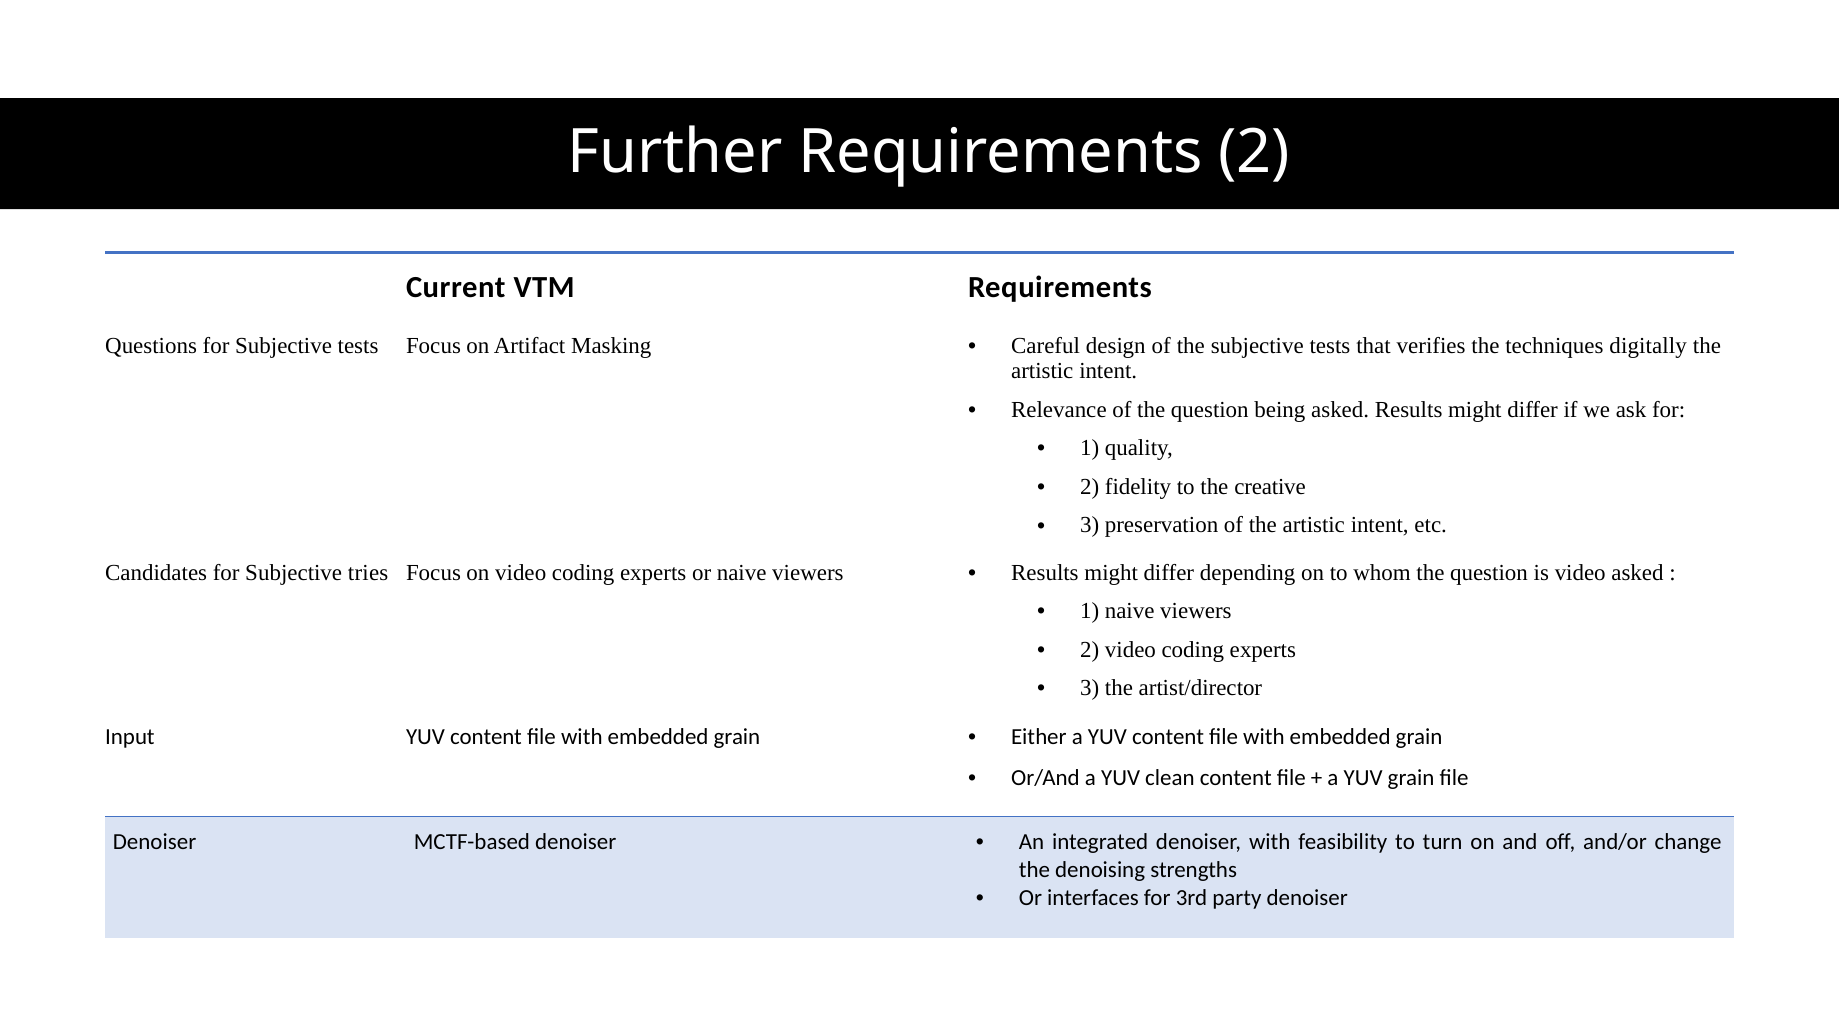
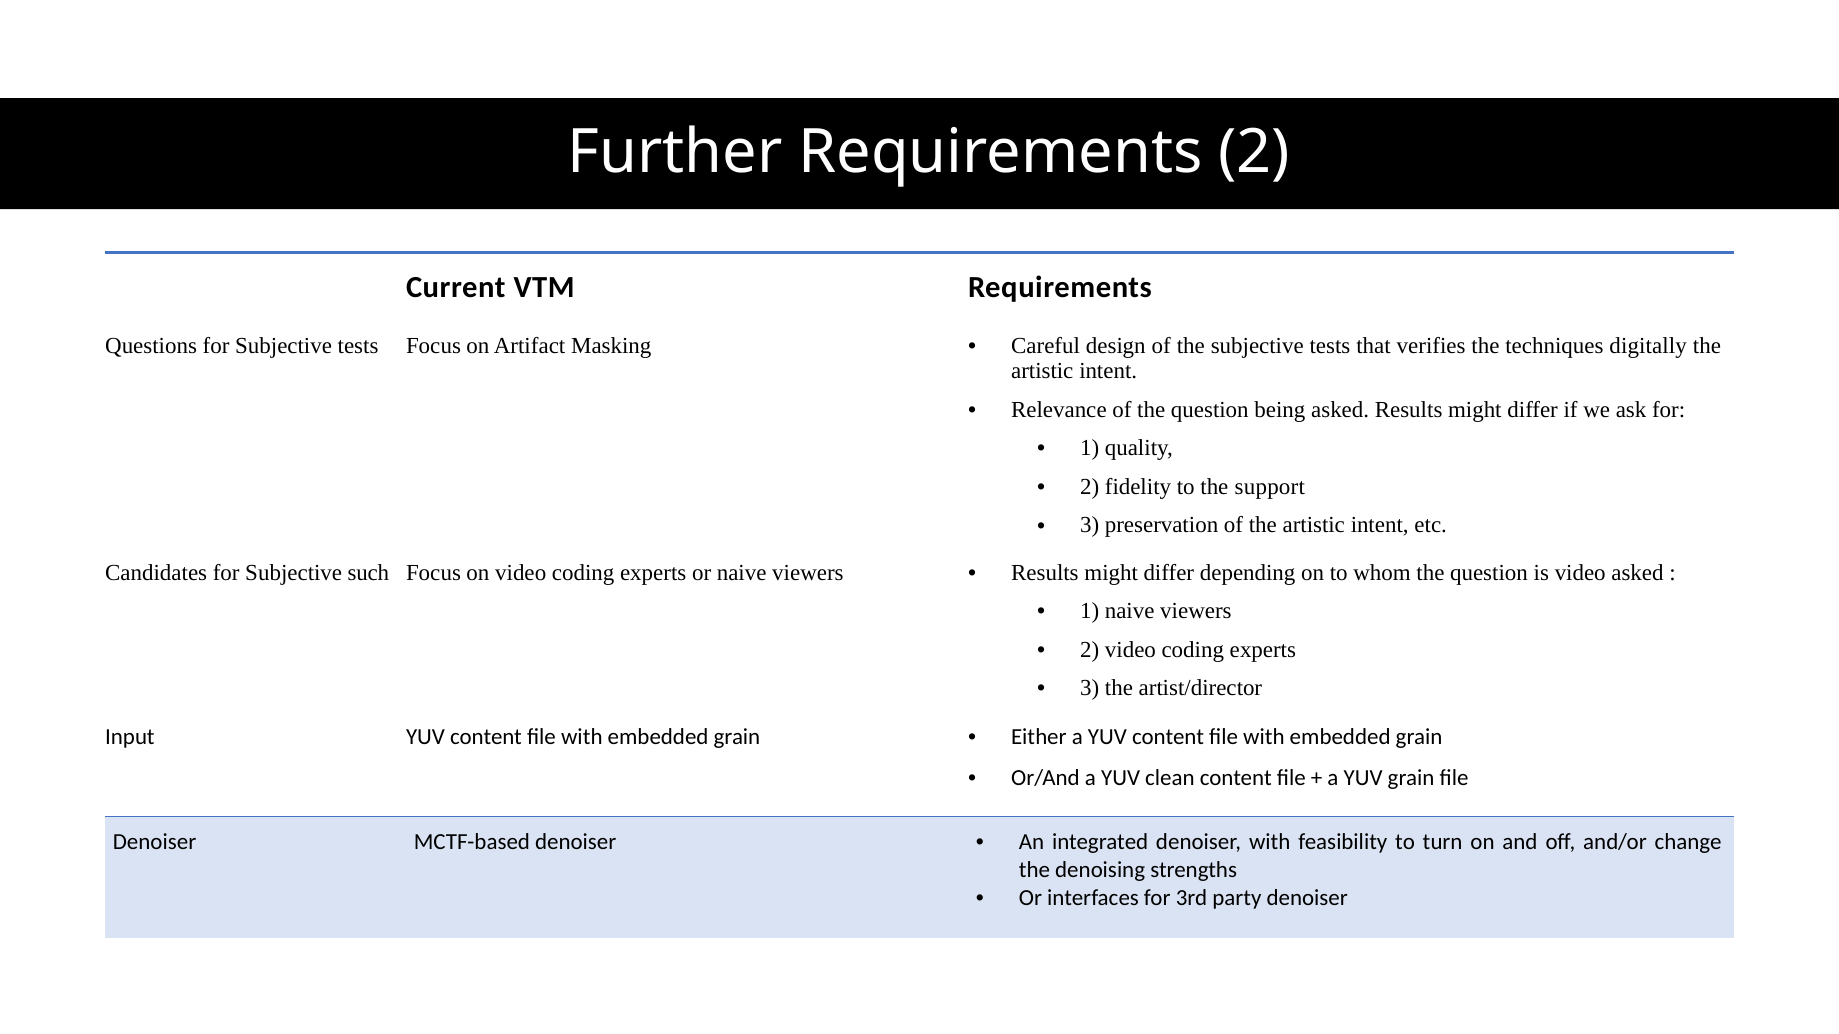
creative: creative -> support (1270, 487)
tries: tries -> such (368, 573)
